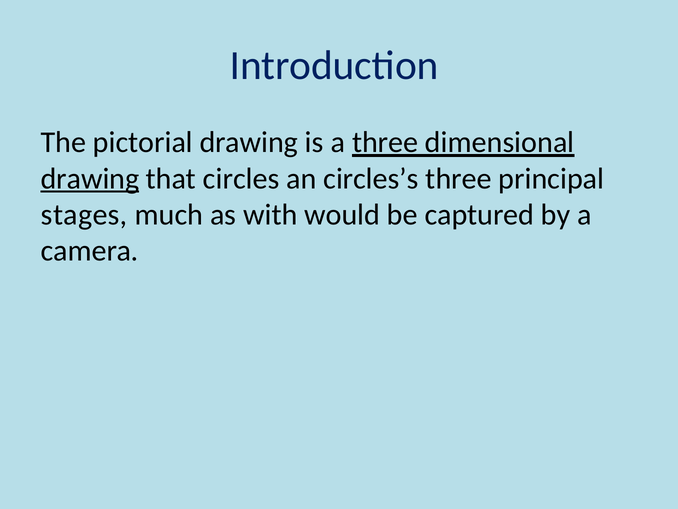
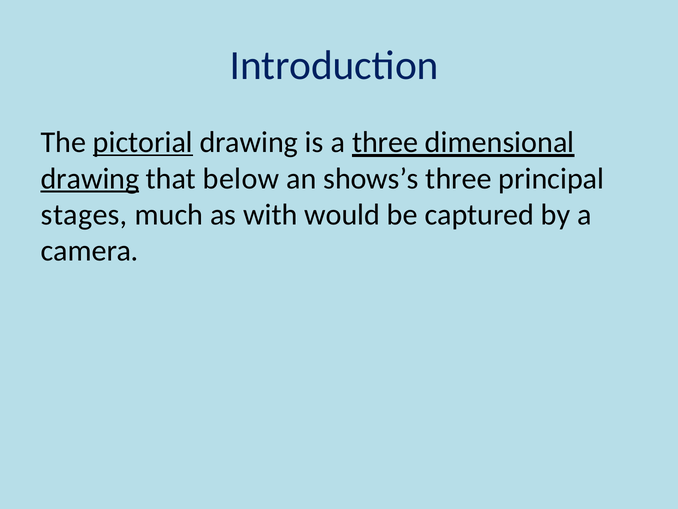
pictorial underline: none -> present (143, 142)
circles: circles -> below (241, 178)
circles’s: circles’s -> shows’s (371, 178)
